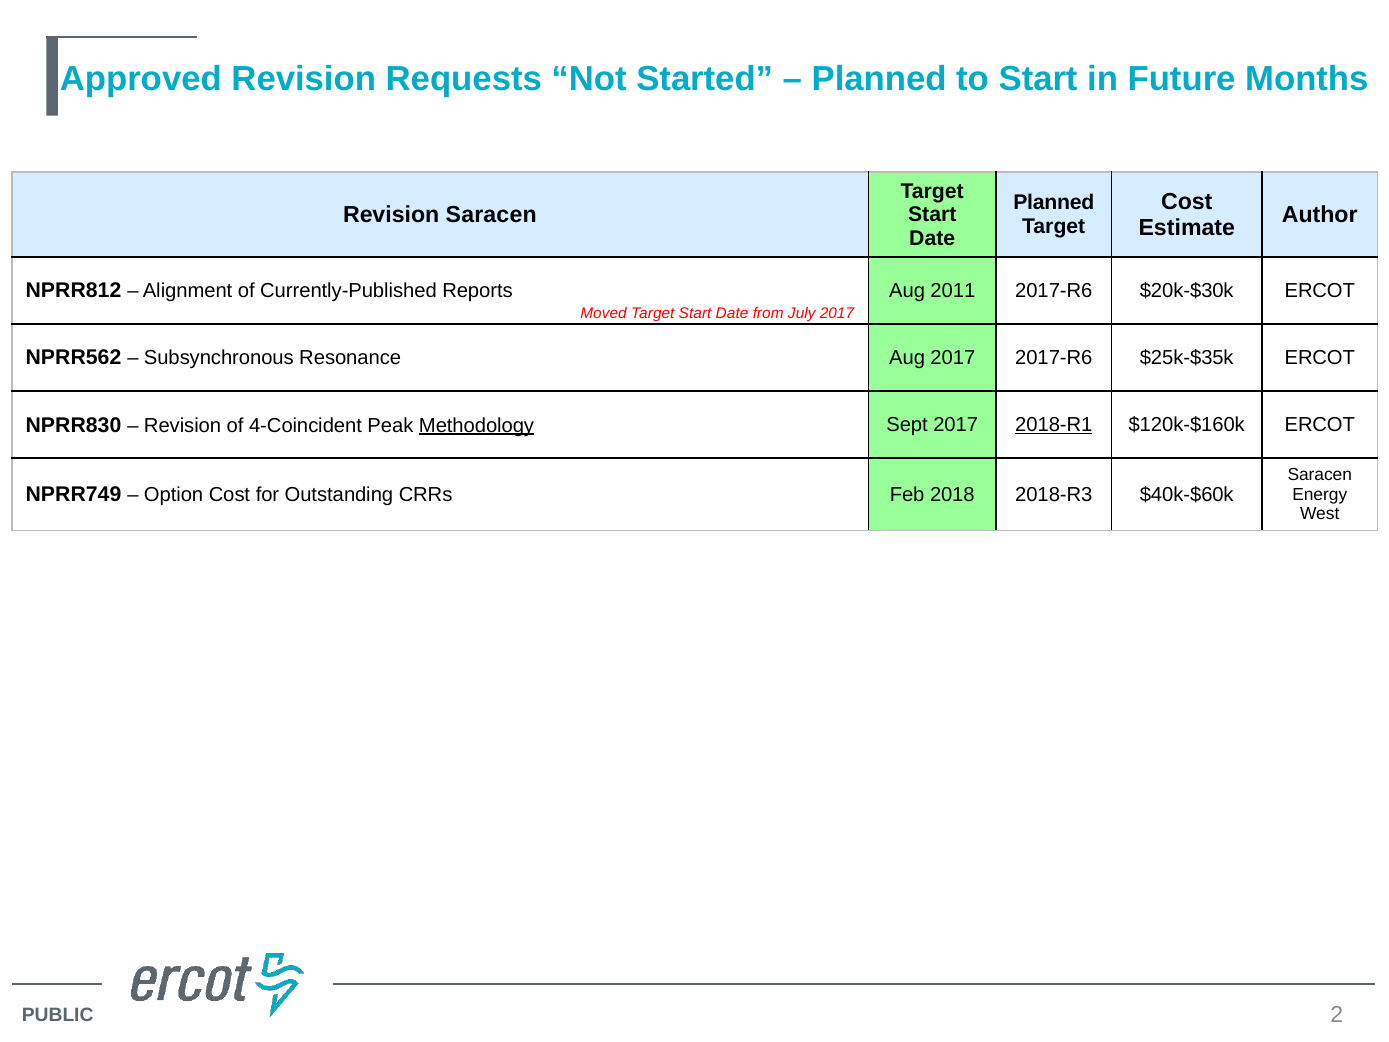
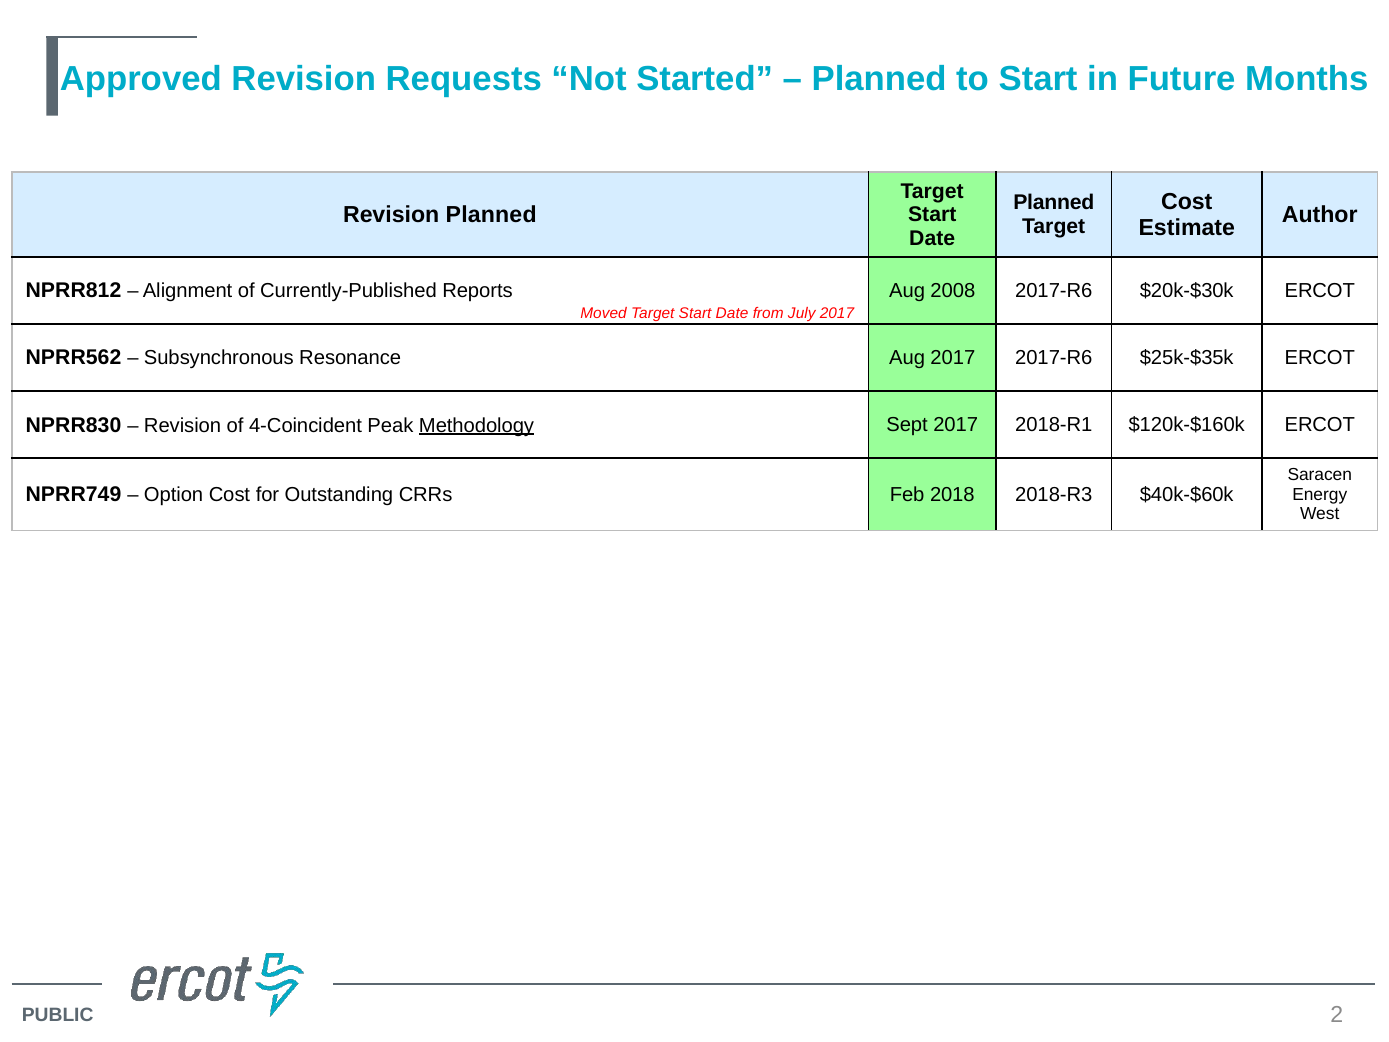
Revision Saracen: Saracen -> Planned (491, 215)
2011: 2011 -> 2008 (953, 291)
2018-R1 underline: present -> none (1054, 425)
